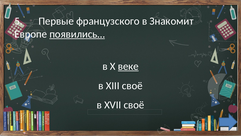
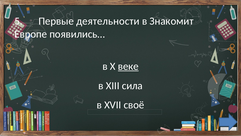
французского: французского -> деятельности (108, 21)
появились… underline: present -> none (77, 34)
XIII своё: своё -> сила (132, 85)
